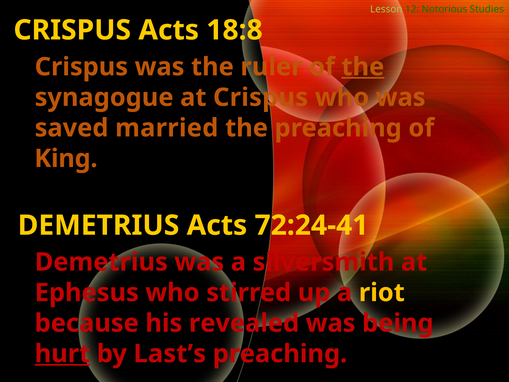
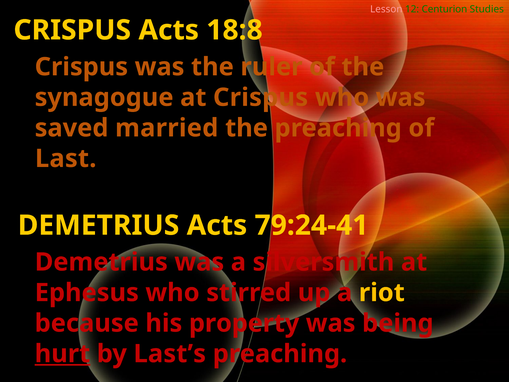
Lesson colour: light green -> pink (386, 9)
Notorious: Notorious -> Centurion (444, 9)
the underline: present -> none (363, 67)
King: King -> Last (66, 158)
72:24-41: 72:24-41 -> 79:24-41 (311, 225)
revealed: revealed -> property (244, 323)
